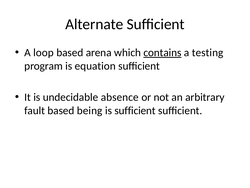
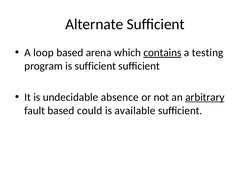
is equation: equation -> sufficient (95, 66)
arbitrary underline: none -> present (205, 97)
being: being -> could (90, 110)
is sufficient: sufficient -> available (135, 110)
